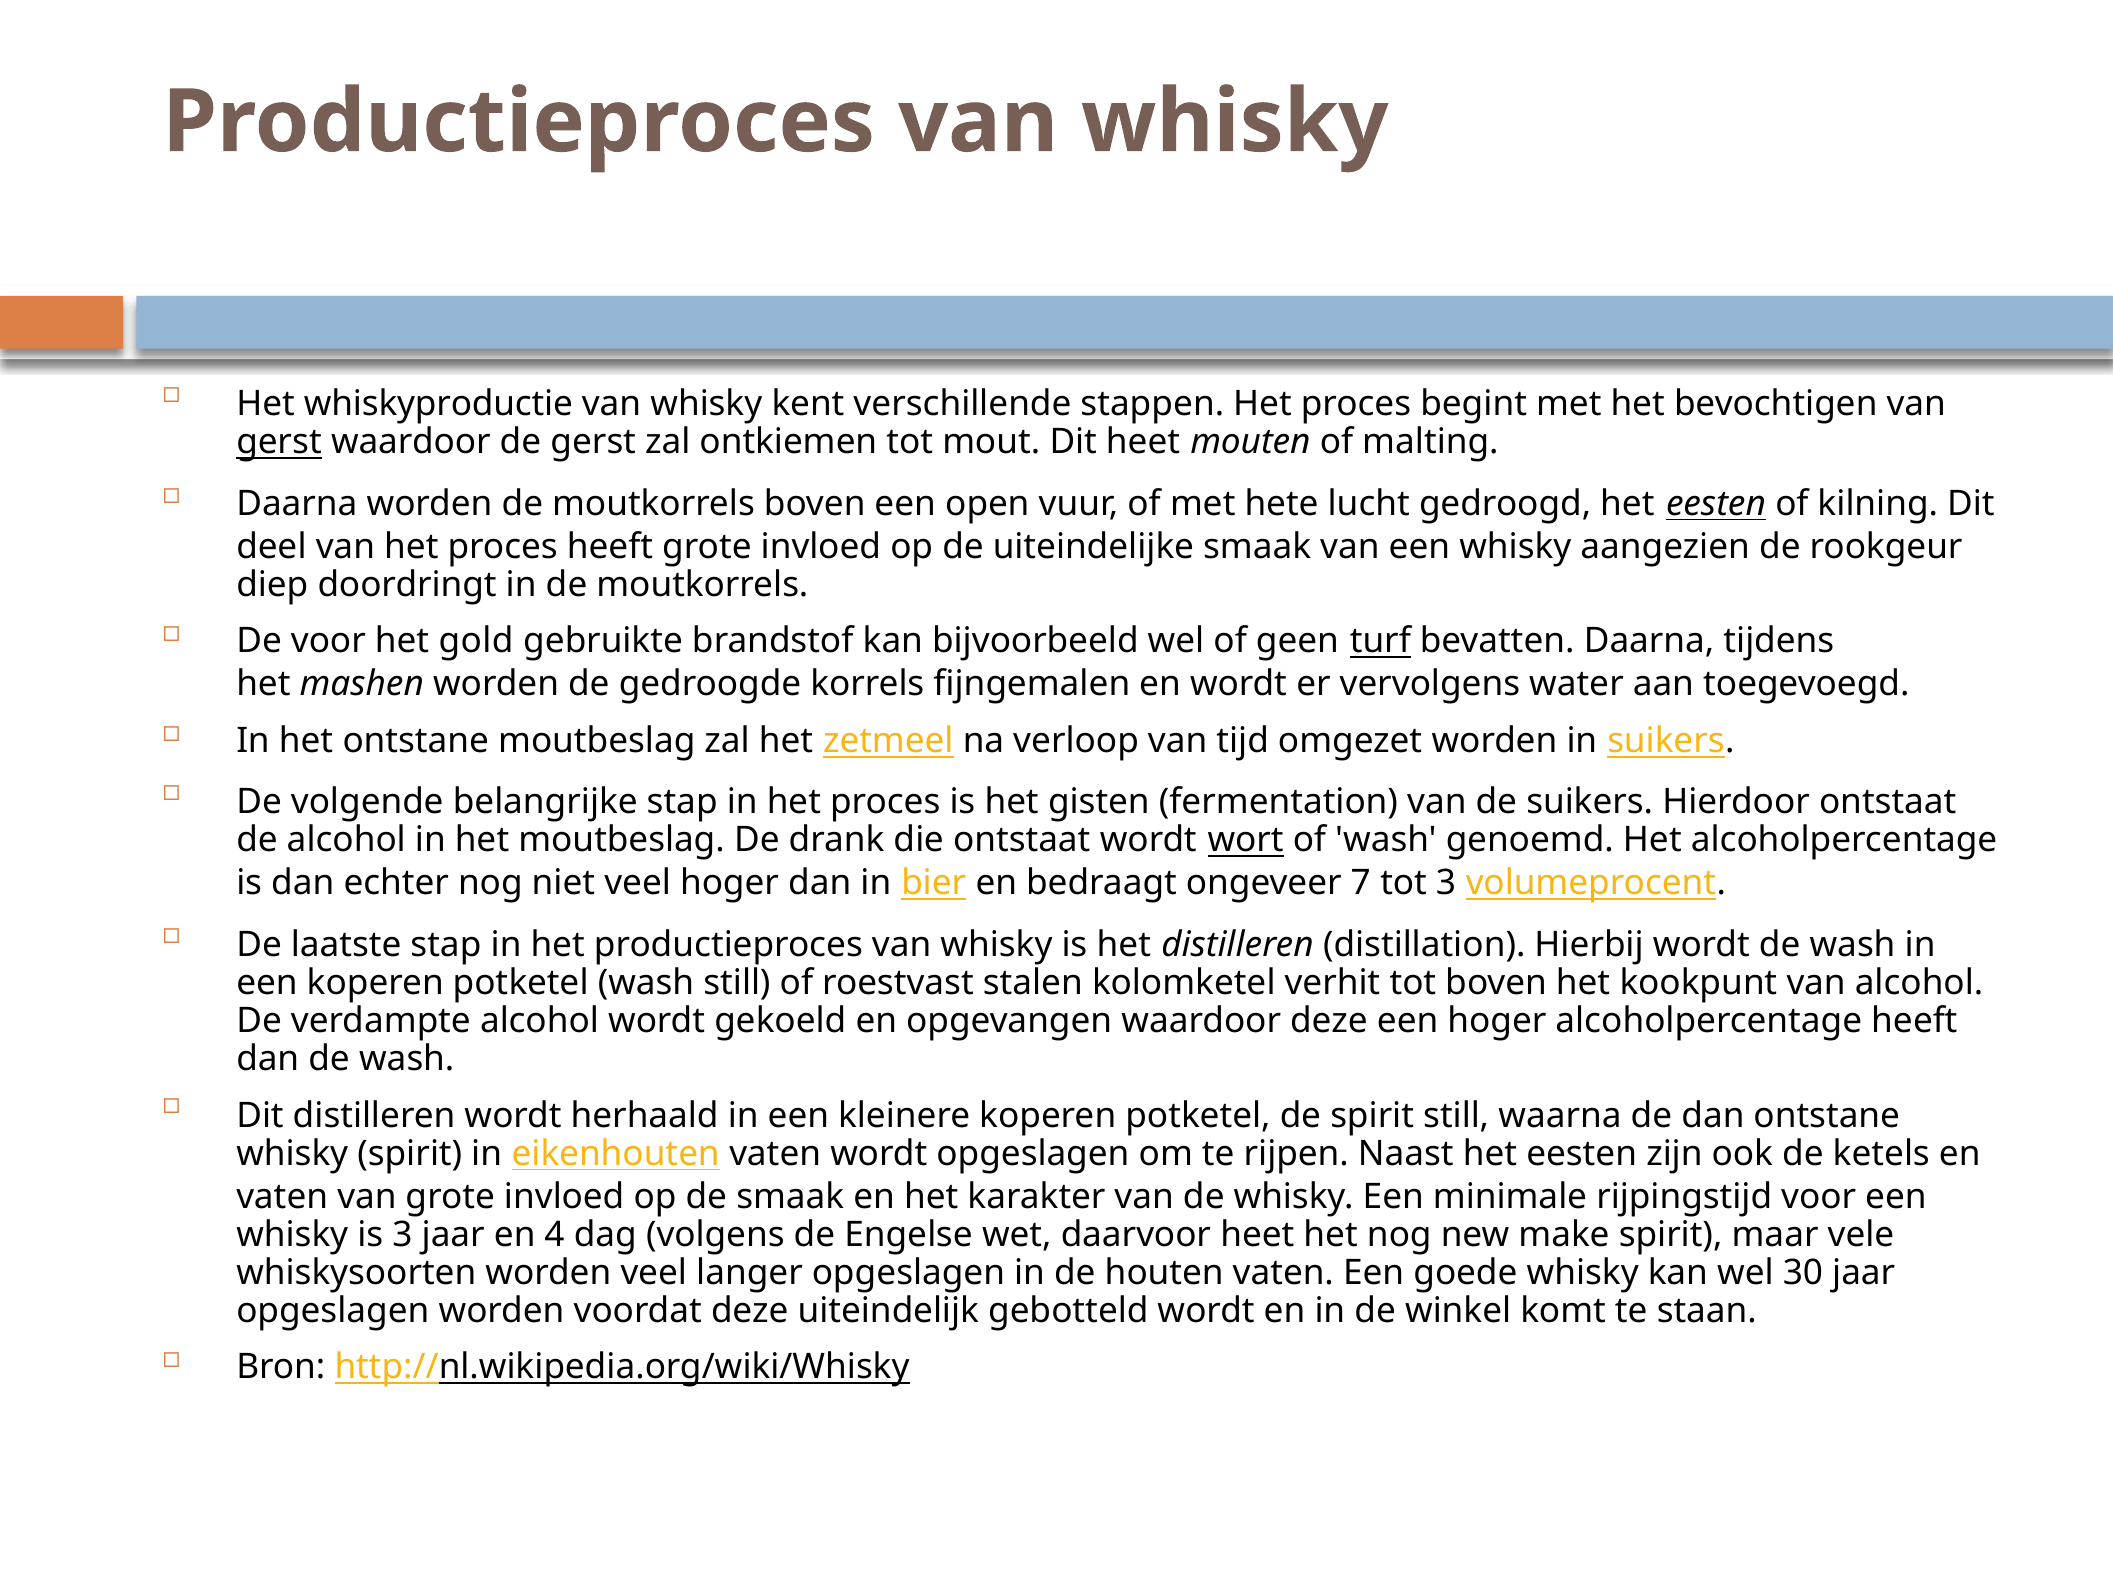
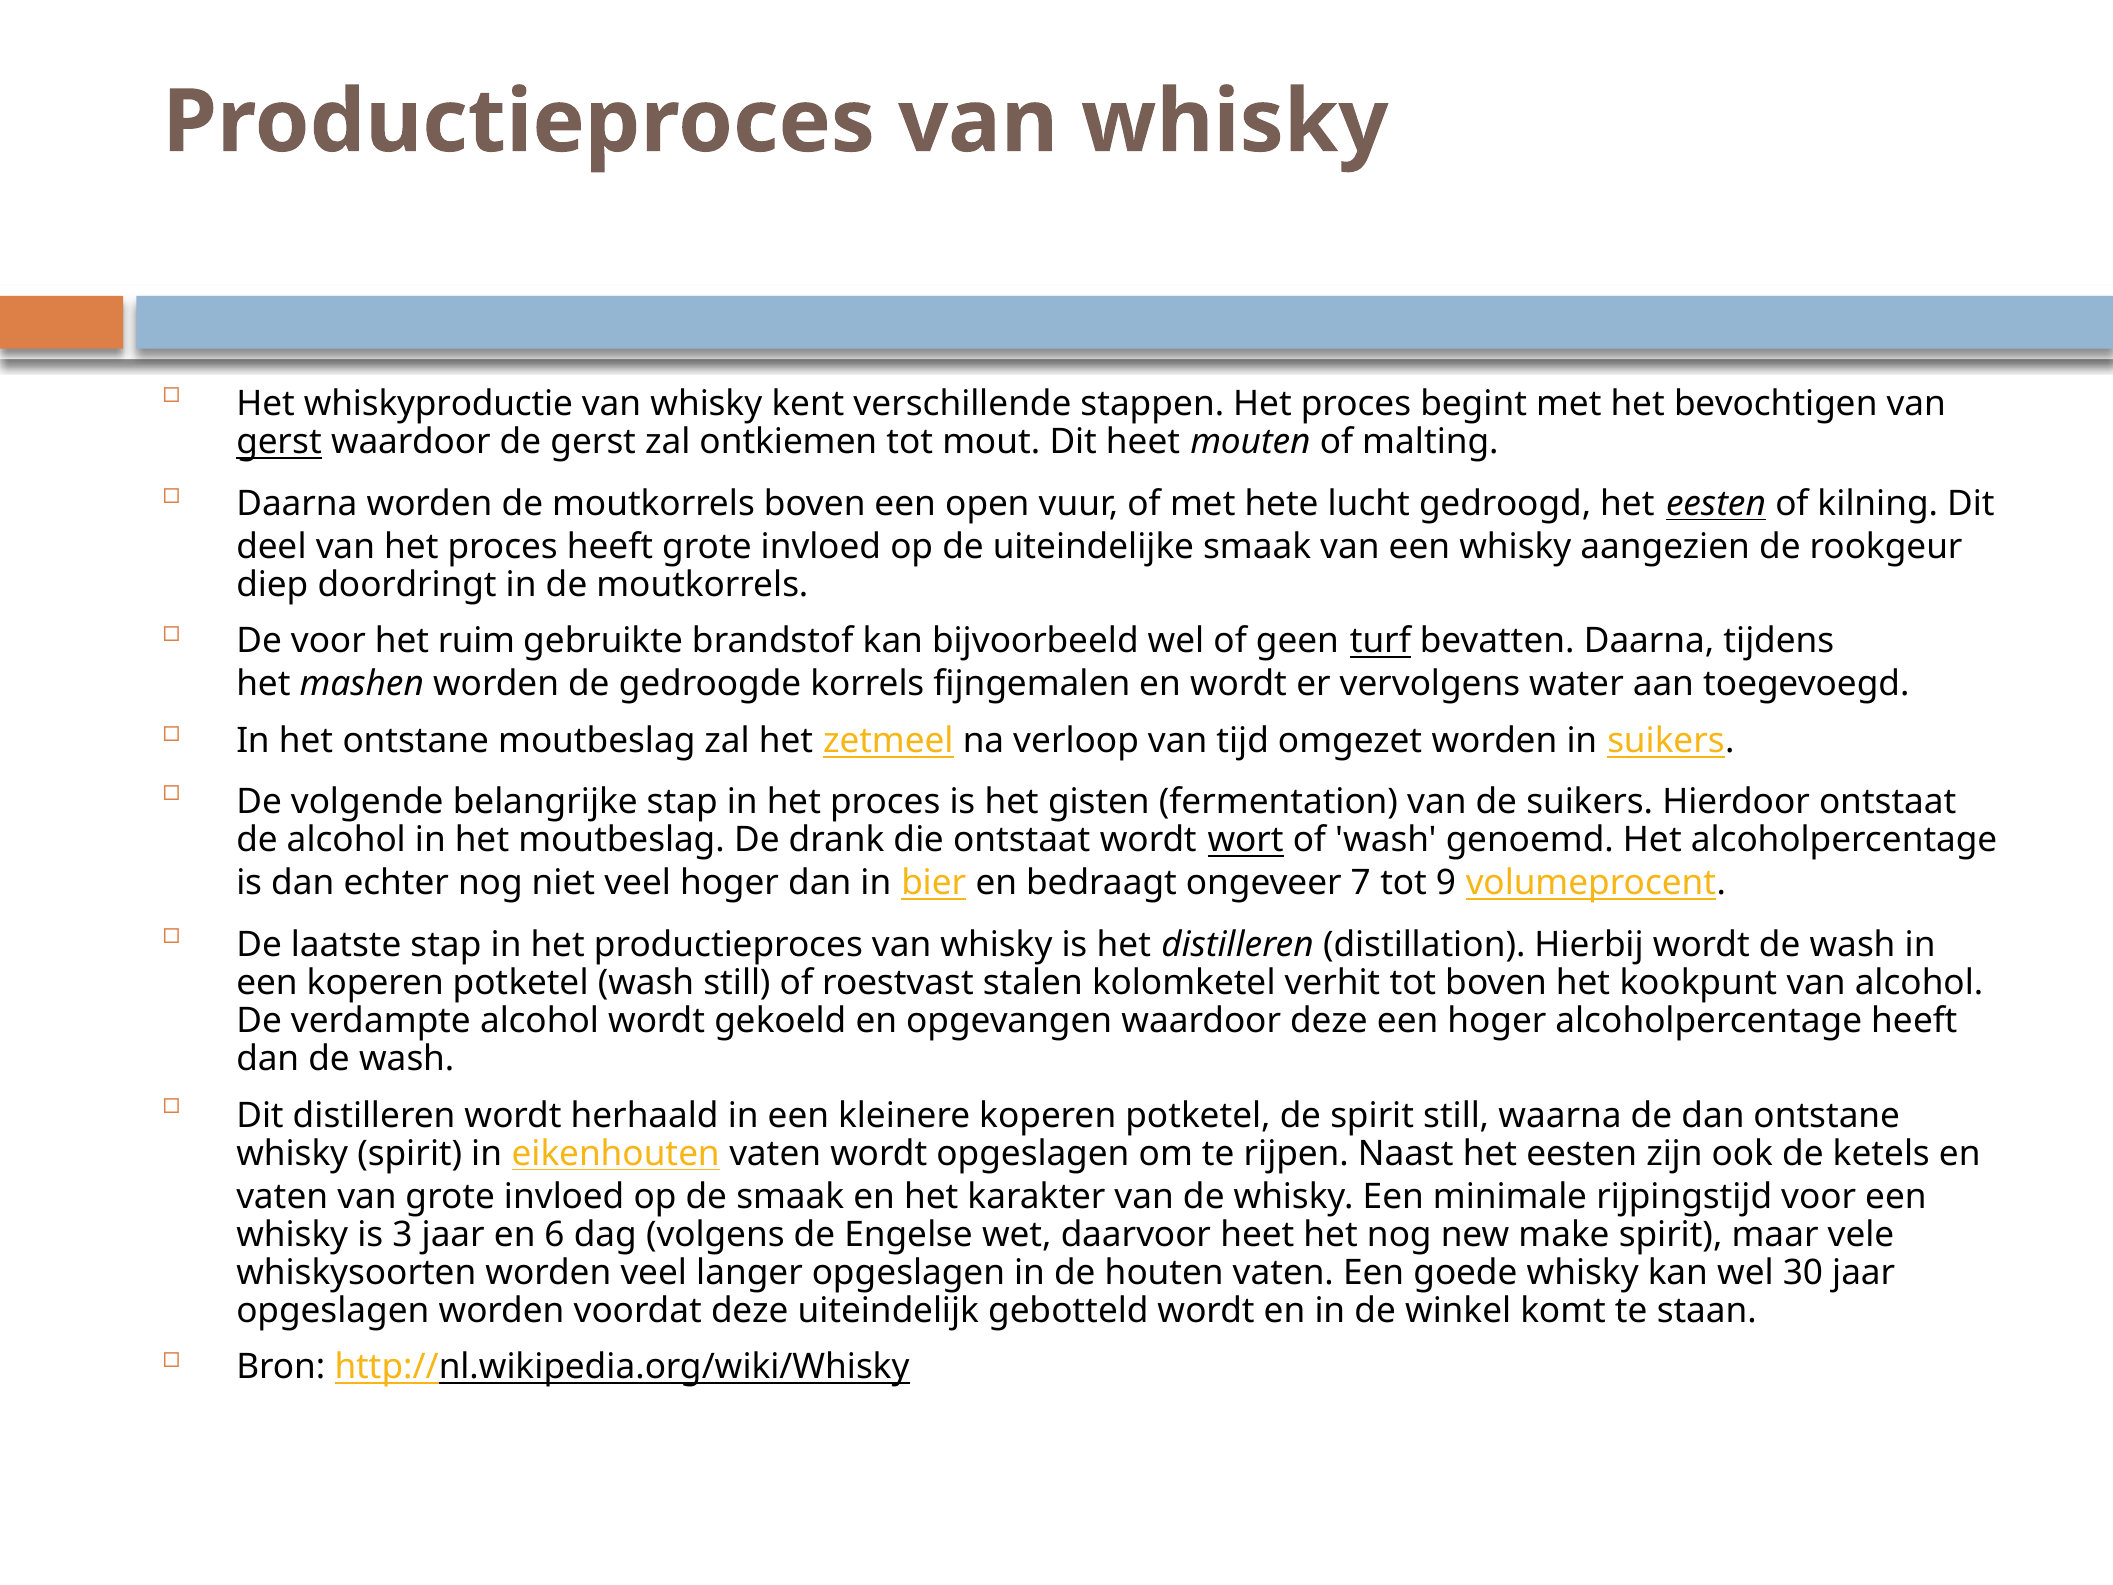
gold: gold -> ruim (476, 641)
tot 3: 3 -> 9 (1446, 883)
4: 4 -> 6 (554, 1234)
